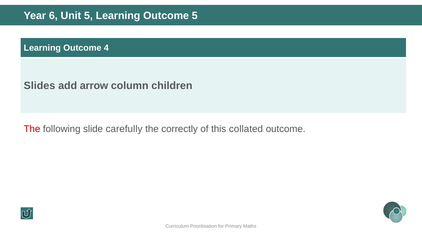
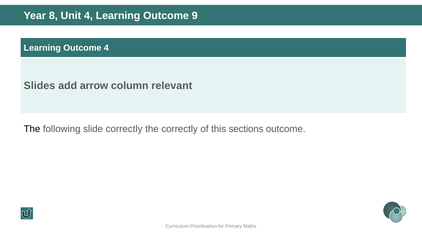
6: 6 -> 8 (53, 16)
Unit 5: 5 -> 4 (88, 16)
Outcome 5: 5 -> 9 (195, 16)
children: children -> relevant (172, 86)
The colour: red -> black (32, 129)
slide carefully: carefully -> correctly (124, 129)
collated: collated -> sections (246, 129)
